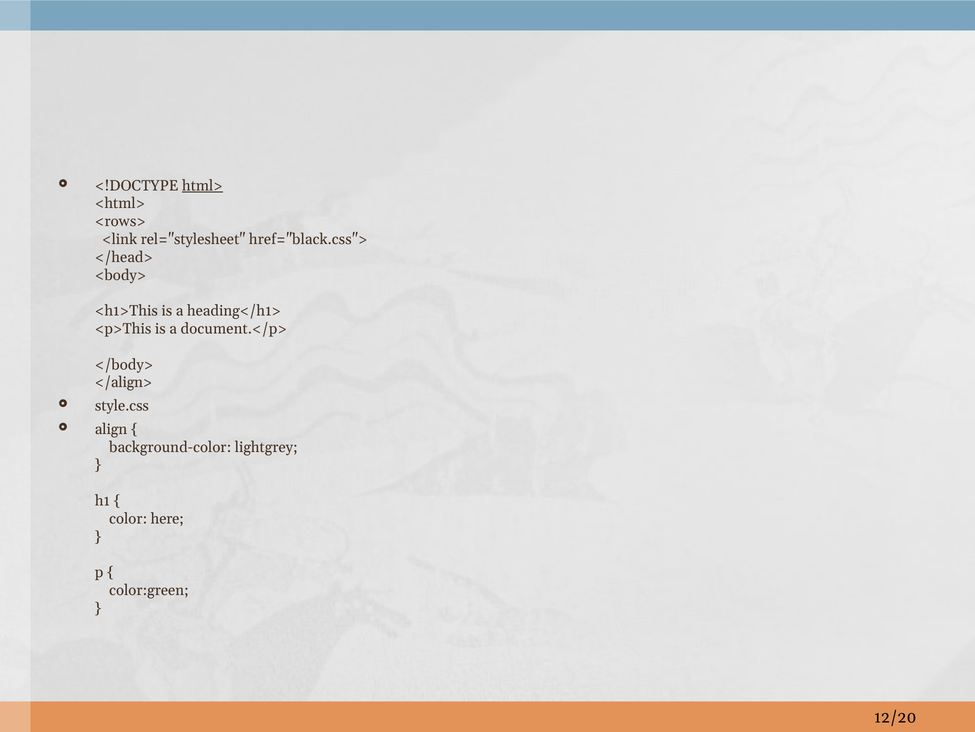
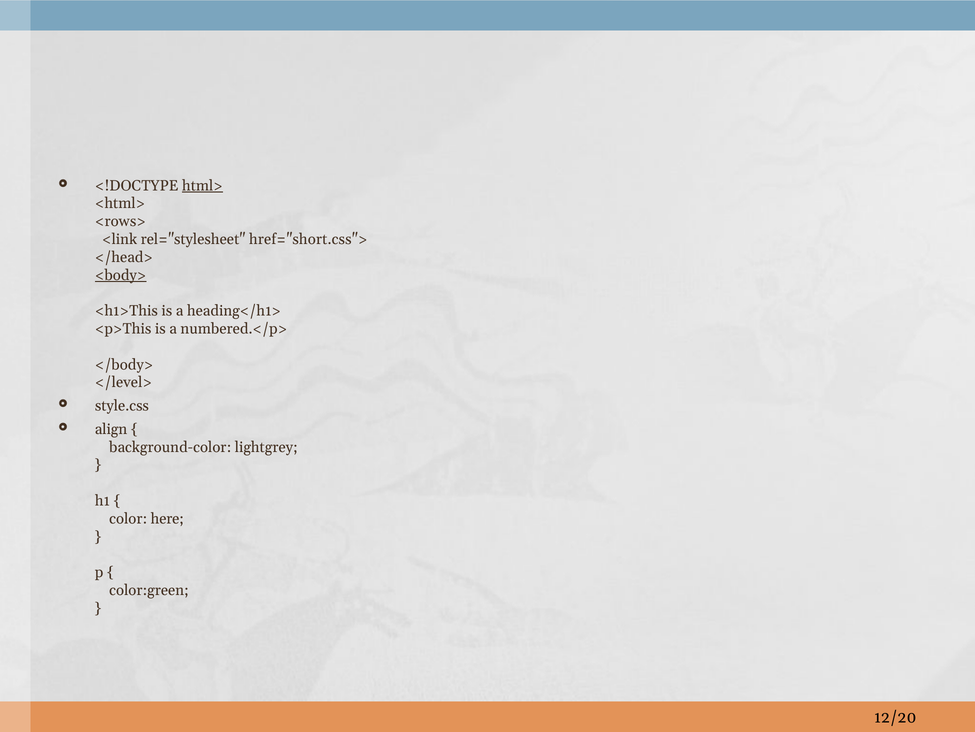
href="black.css">: href="black.css"> -> href="short.css"> (308, 239)
<body> underline: none -> present (121, 275)
document.</p>: document.</p> -> numbered.</p> (234, 329)
</align>: </align> -> </level> (124, 382)
